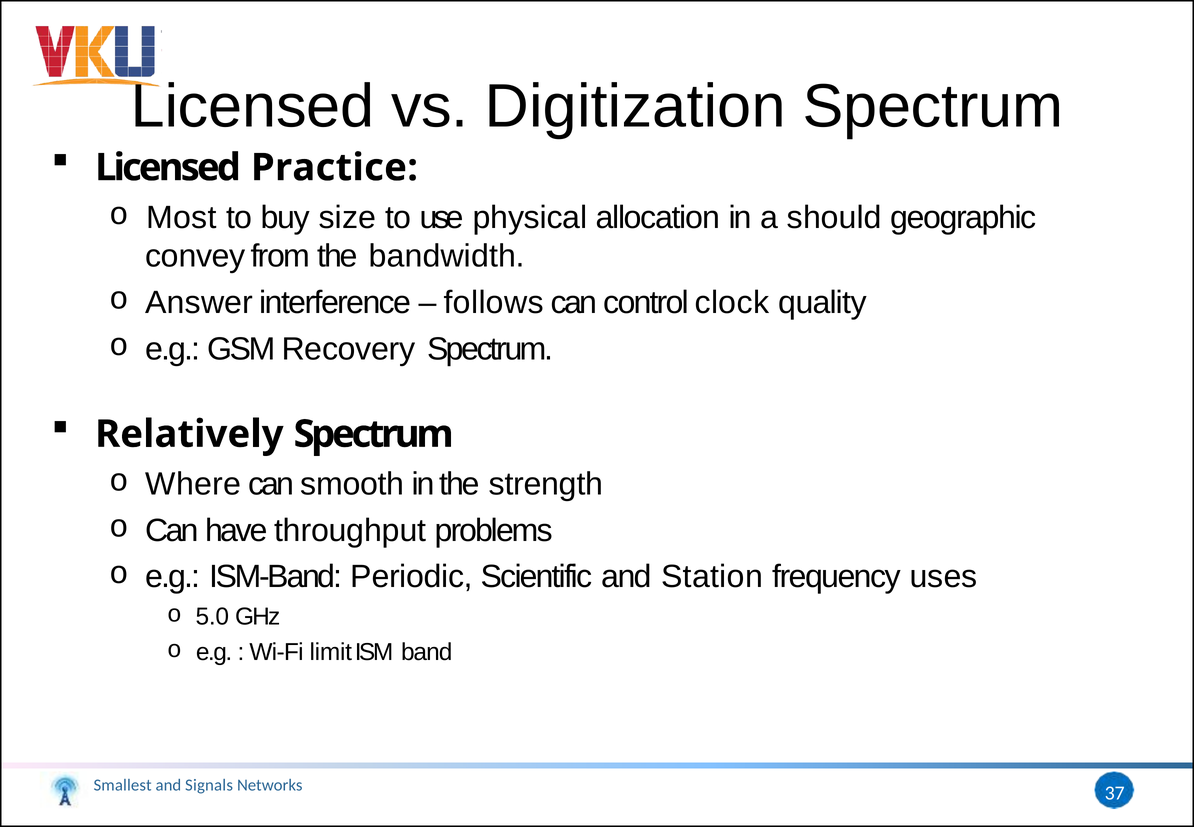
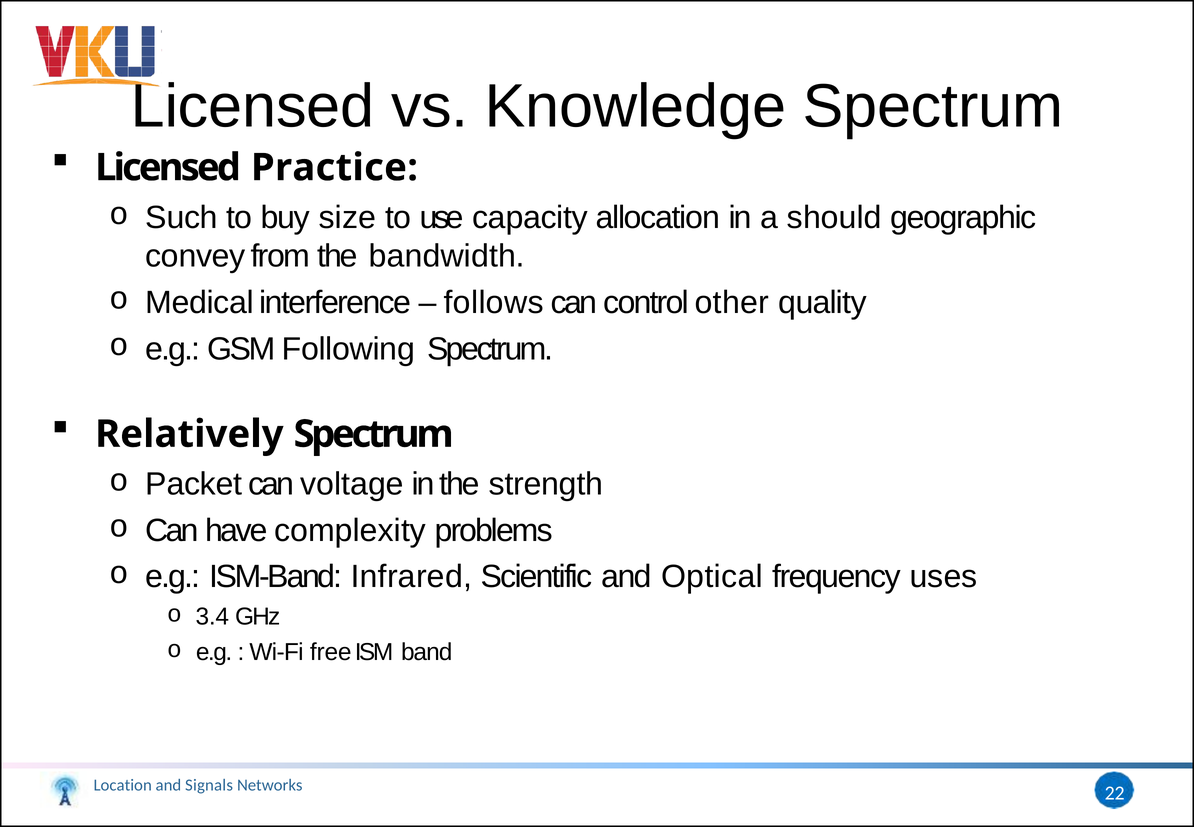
Digitization: Digitization -> Knowledge (635, 106)
Most: Most -> Such (182, 218)
physical: physical -> capacity (530, 218)
Answer: Answer -> Medical (199, 303)
clock: clock -> other (732, 303)
Recovery: Recovery -> Following (348, 349)
Where: Where -> Packet (194, 484)
smooth: smooth -> voltage (352, 484)
throughput: throughput -> complexity (350, 530)
Periodic: Periodic -> Infrared (411, 577)
Station: Station -> Optical (712, 577)
5.0: 5.0 -> 3.4 (212, 616)
limit: limit -> free (331, 652)
Smallest: Smallest -> Location (123, 785)
37: 37 -> 22 (1115, 793)
